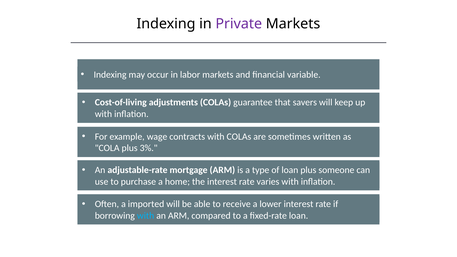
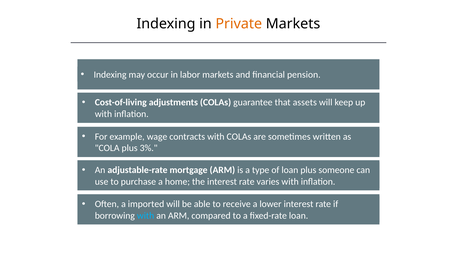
Private colour: purple -> orange (239, 24)
variable: variable -> pension (304, 75)
savers: savers -> assets (305, 103)
